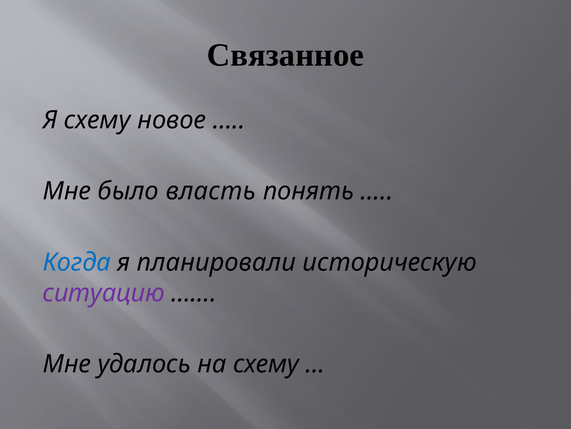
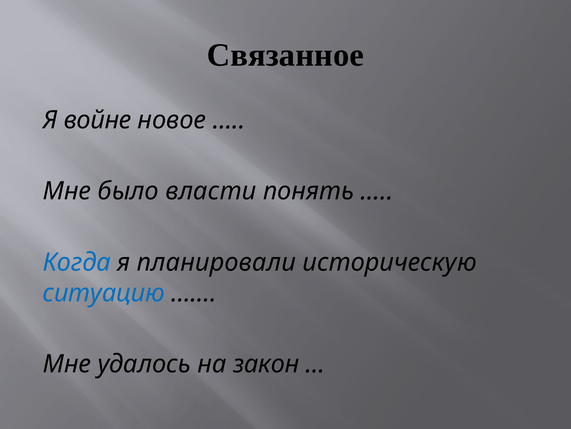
Я схему: схему -> войне (98, 120)
власть: власть -> власти (211, 191)
ситуацию colour: purple -> blue (104, 293)
на схему: схему -> закон (266, 364)
